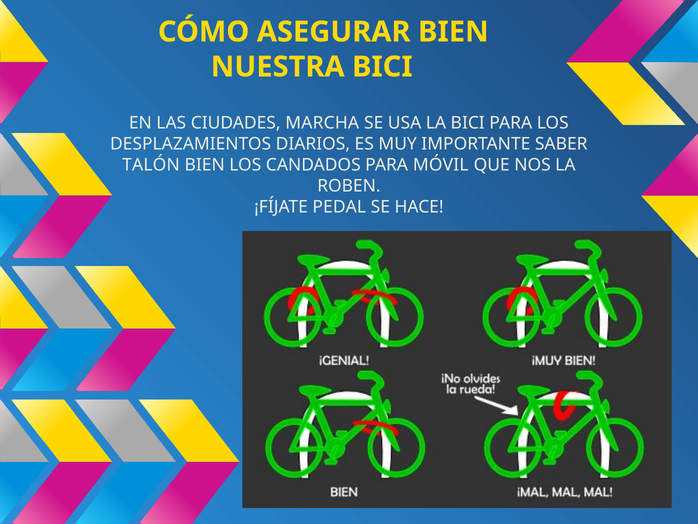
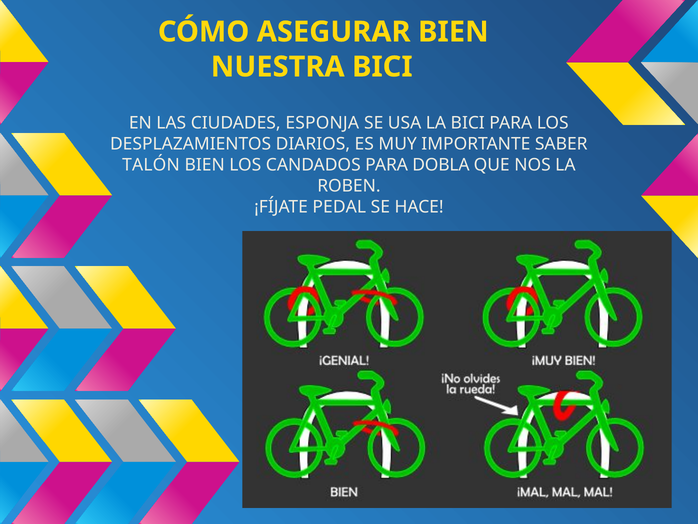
MARCHA: MARCHA -> ESPONJA (322, 123)
MÓVIL: MÓVIL -> DOBLA (441, 165)
